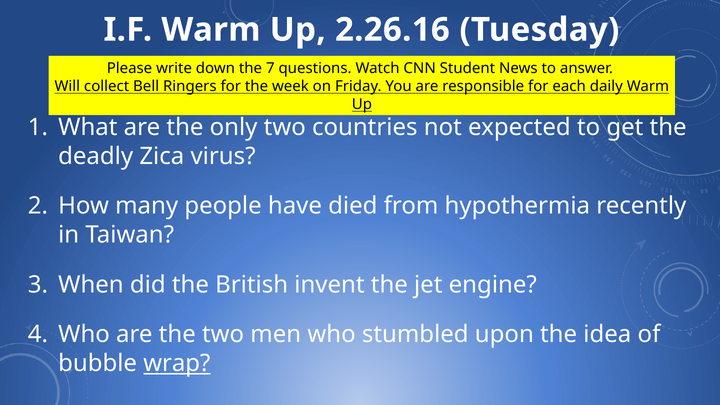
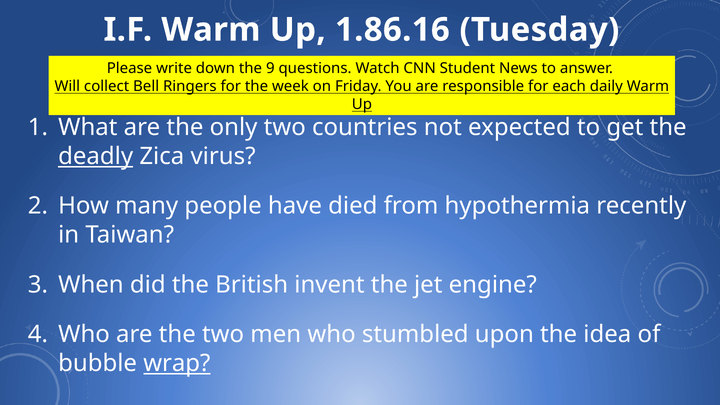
2.26.16: 2.26.16 -> 1.86.16 (392, 30)
7: 7 -> 9 (270, 68)
deadly underline: none -> present (96, 156)
